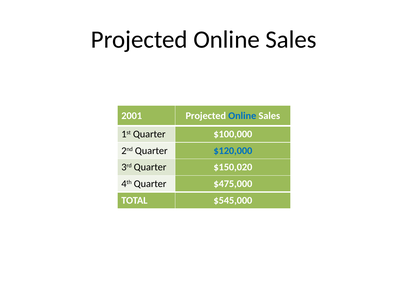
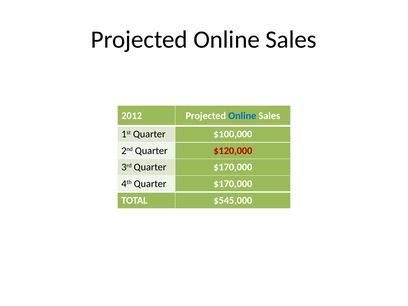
2001: 2001 -> 2012 (132, 116)
$120,000 colour: blue -> red (233, 151)
3rd Quarter $150,020: $150,020 -> $170,000 (233, 167)
4th Quarter $475,000: $475,000 -> $170,000 (233, 184)
